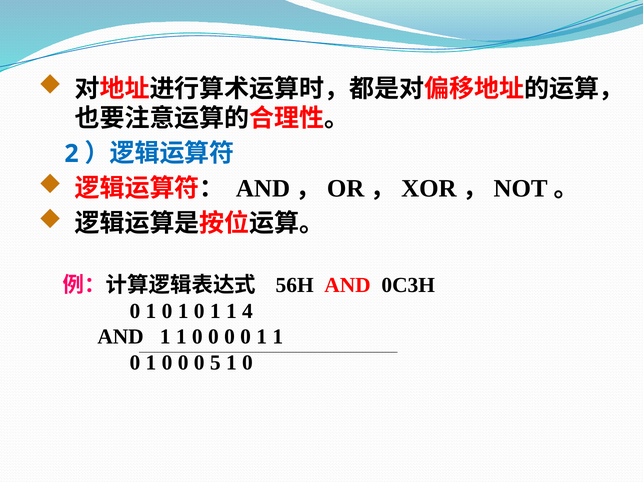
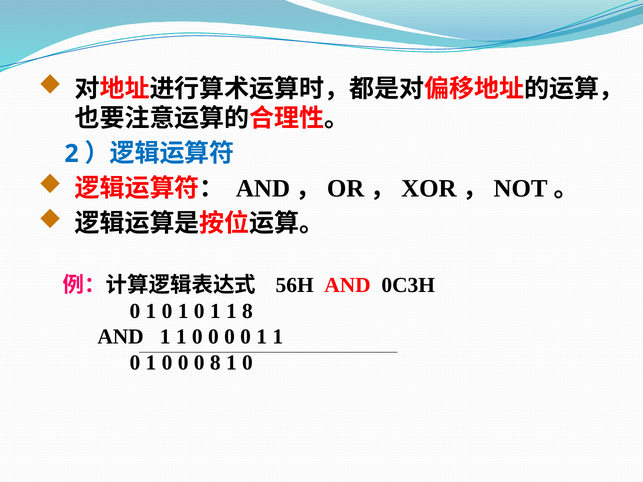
1 4: 4 -> 8 (247, 311)
0 5: 5 -> 8 (215, 363)
